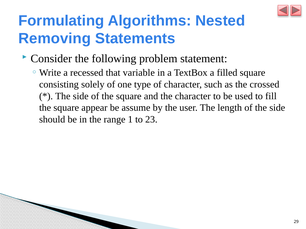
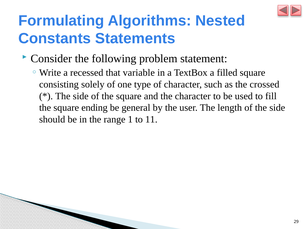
Removing: Removing -> Constants (55, 39)
appear: appear -> ending (95, 108)
assume: assume -> general (136, 108)
23: 23 -> 11 (151, 120)
